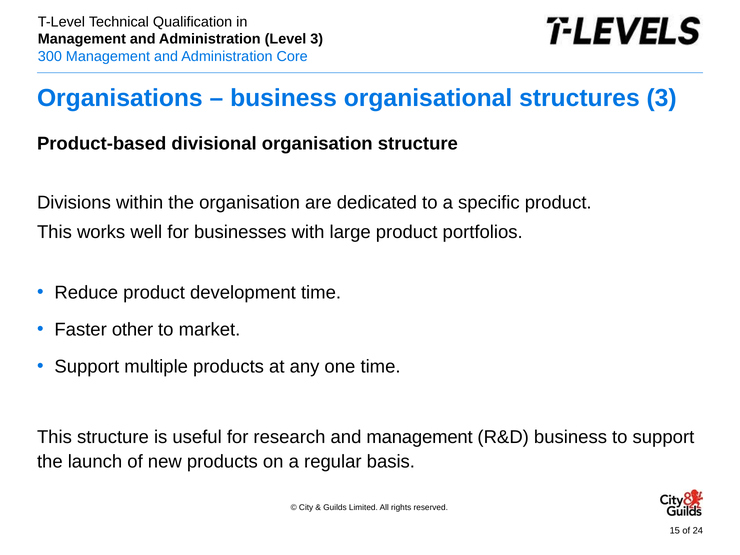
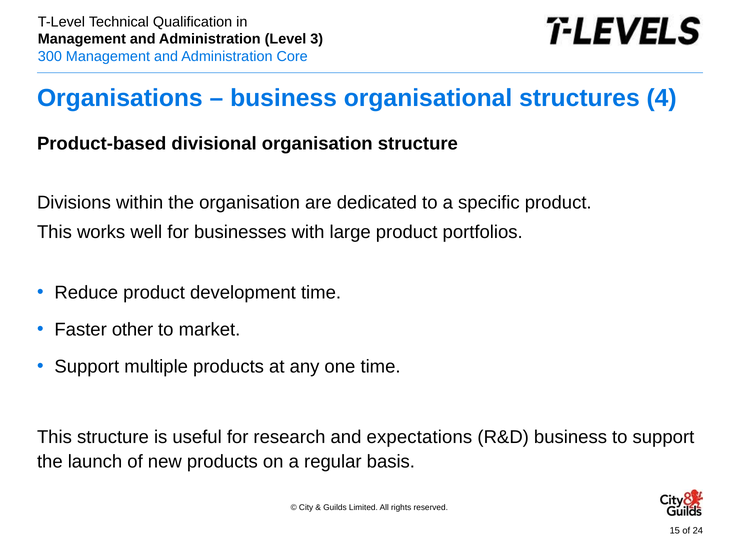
structures 3: 3 -> 4 (662, 98)
and management: management -> expectations (419, 437)
